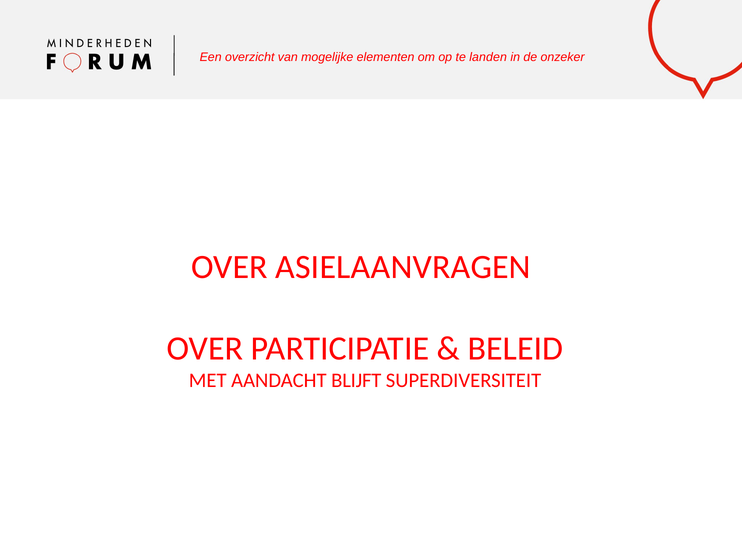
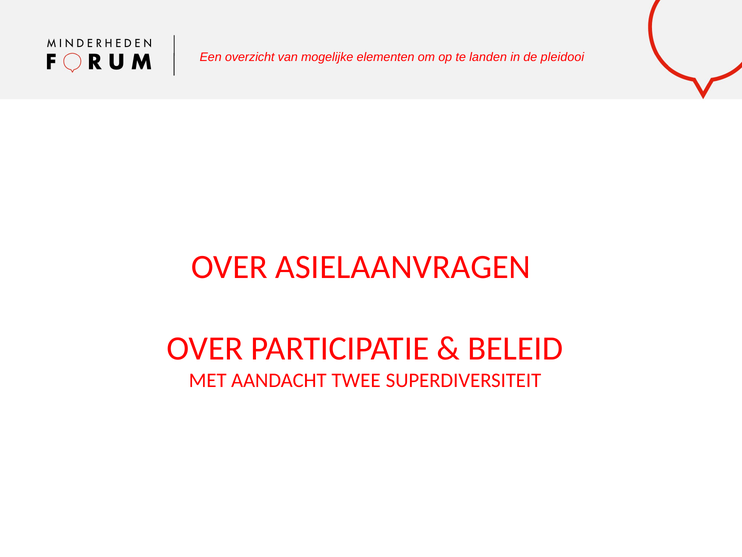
onzeker: onzeker -> pleidooi (562, 57)
BLIJFT: BLIJFT -> TWEE (356, 380)
